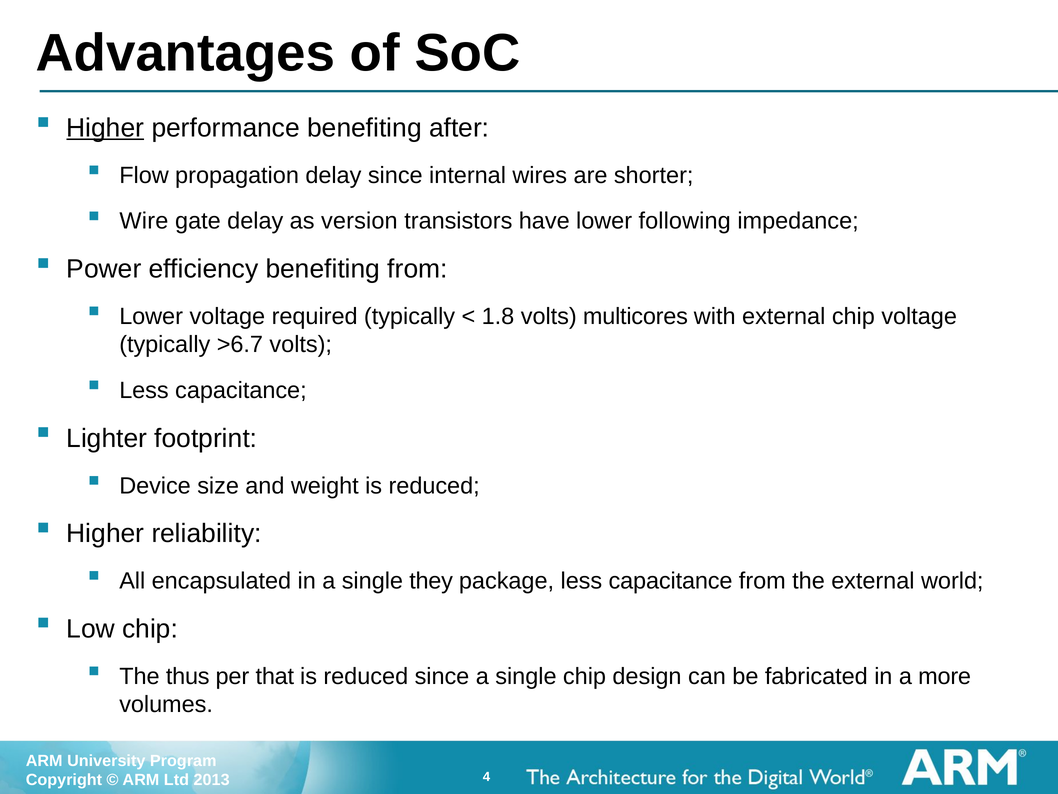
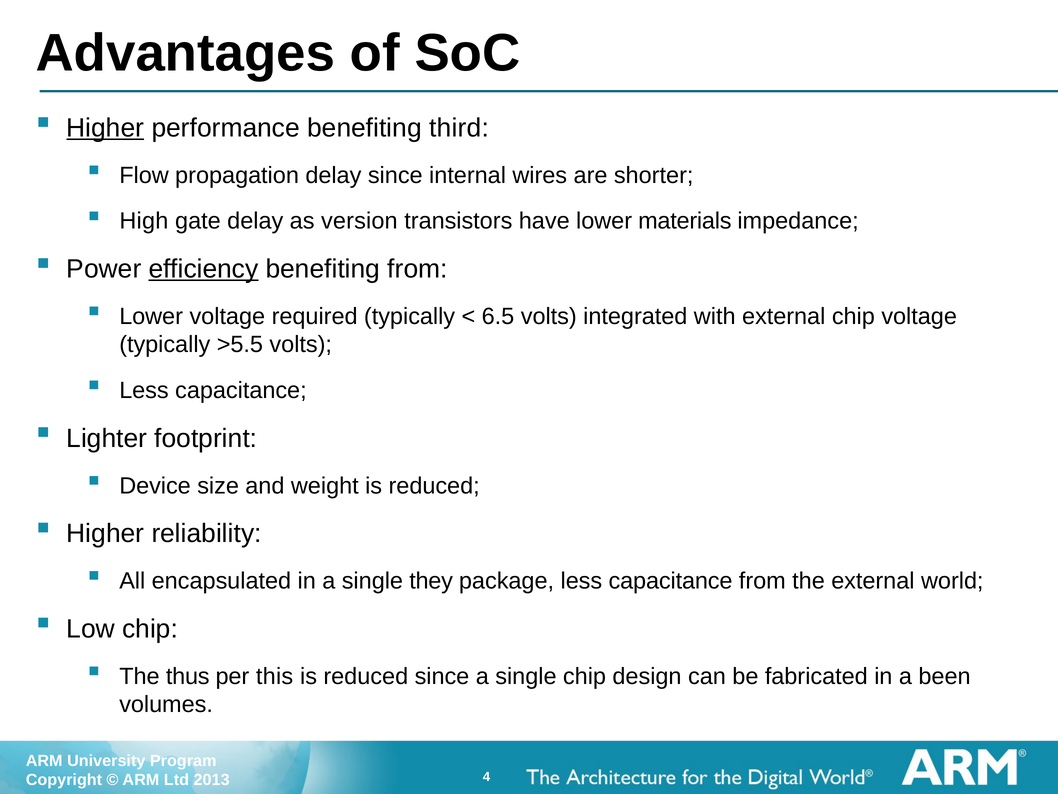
after: after -> third (459, 128)
Wire: Wire -> High (144, 221)
following: following -> materials (685, 221)
efficiency underline: none -> present (203, 269)
1.8: 1.8 -> 6.5 (498, 316)
multicores: multicores -> integrated (635, 316)
>6.7: >6.7 -> >5.5 (240, 344)
that: that -> this (275, 676)
more: more -> been (945, 676)
